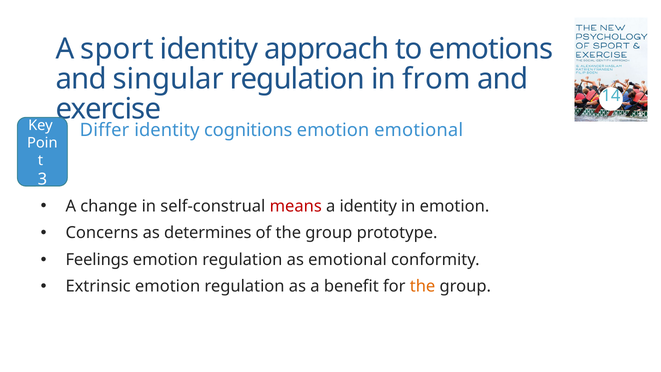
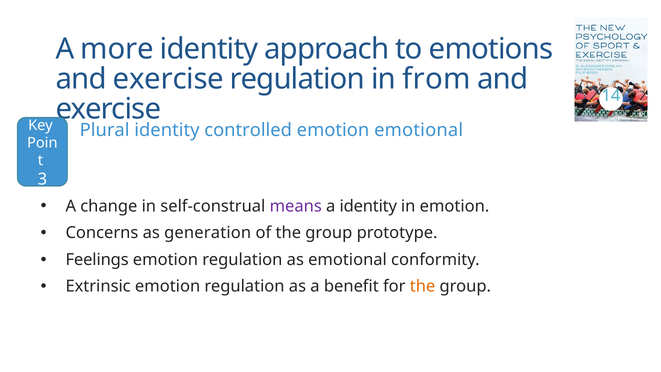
sport: sport -> more (117, 49)
singular: singular -> exercise (168, 79)
Differ: Differ -> Plural (105, 130)
cognitions: cognitions -> controlled (248, 130)
means colour: red -> purple (296, 206)
determines: determines -> generation (208, 233)
